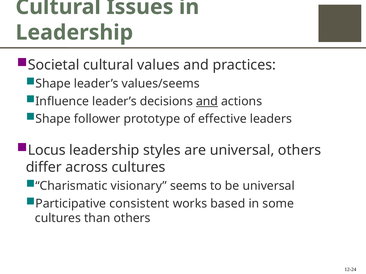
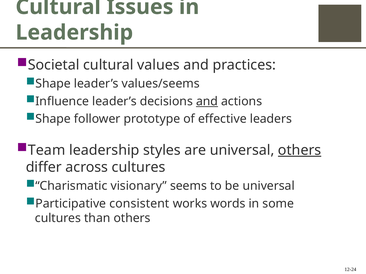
Locus: Locus -> Team (47, 150)
others underline: none -> present (300, 150)
based: based -> words (228, 204)
